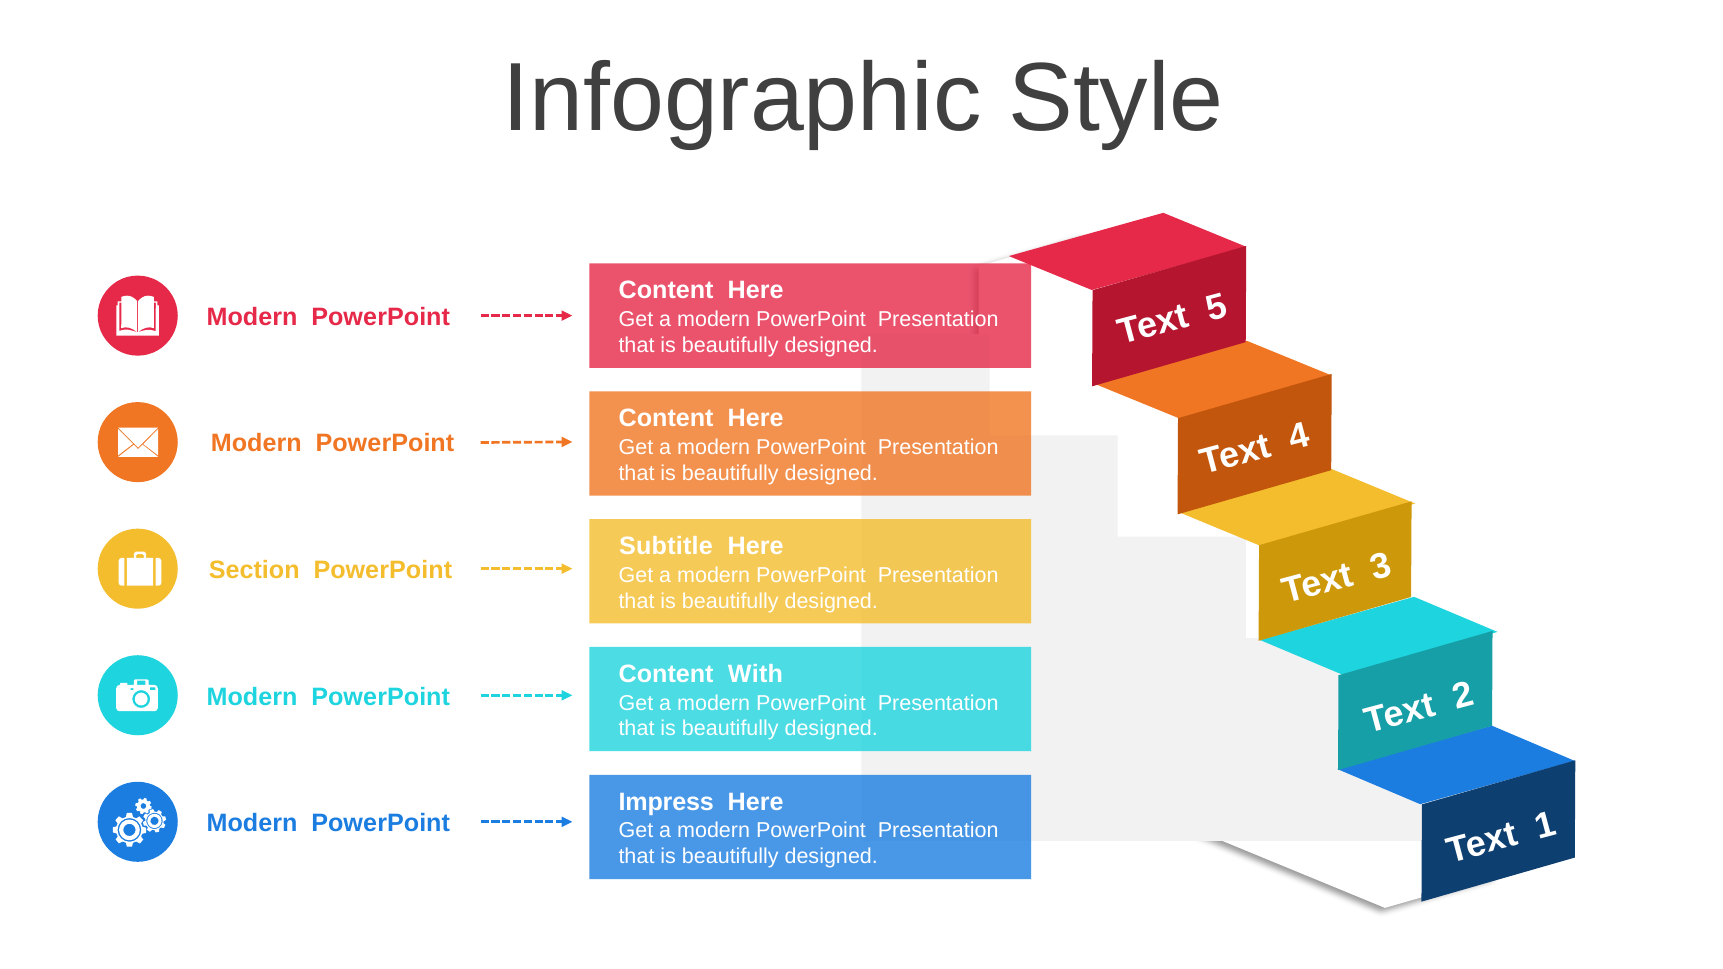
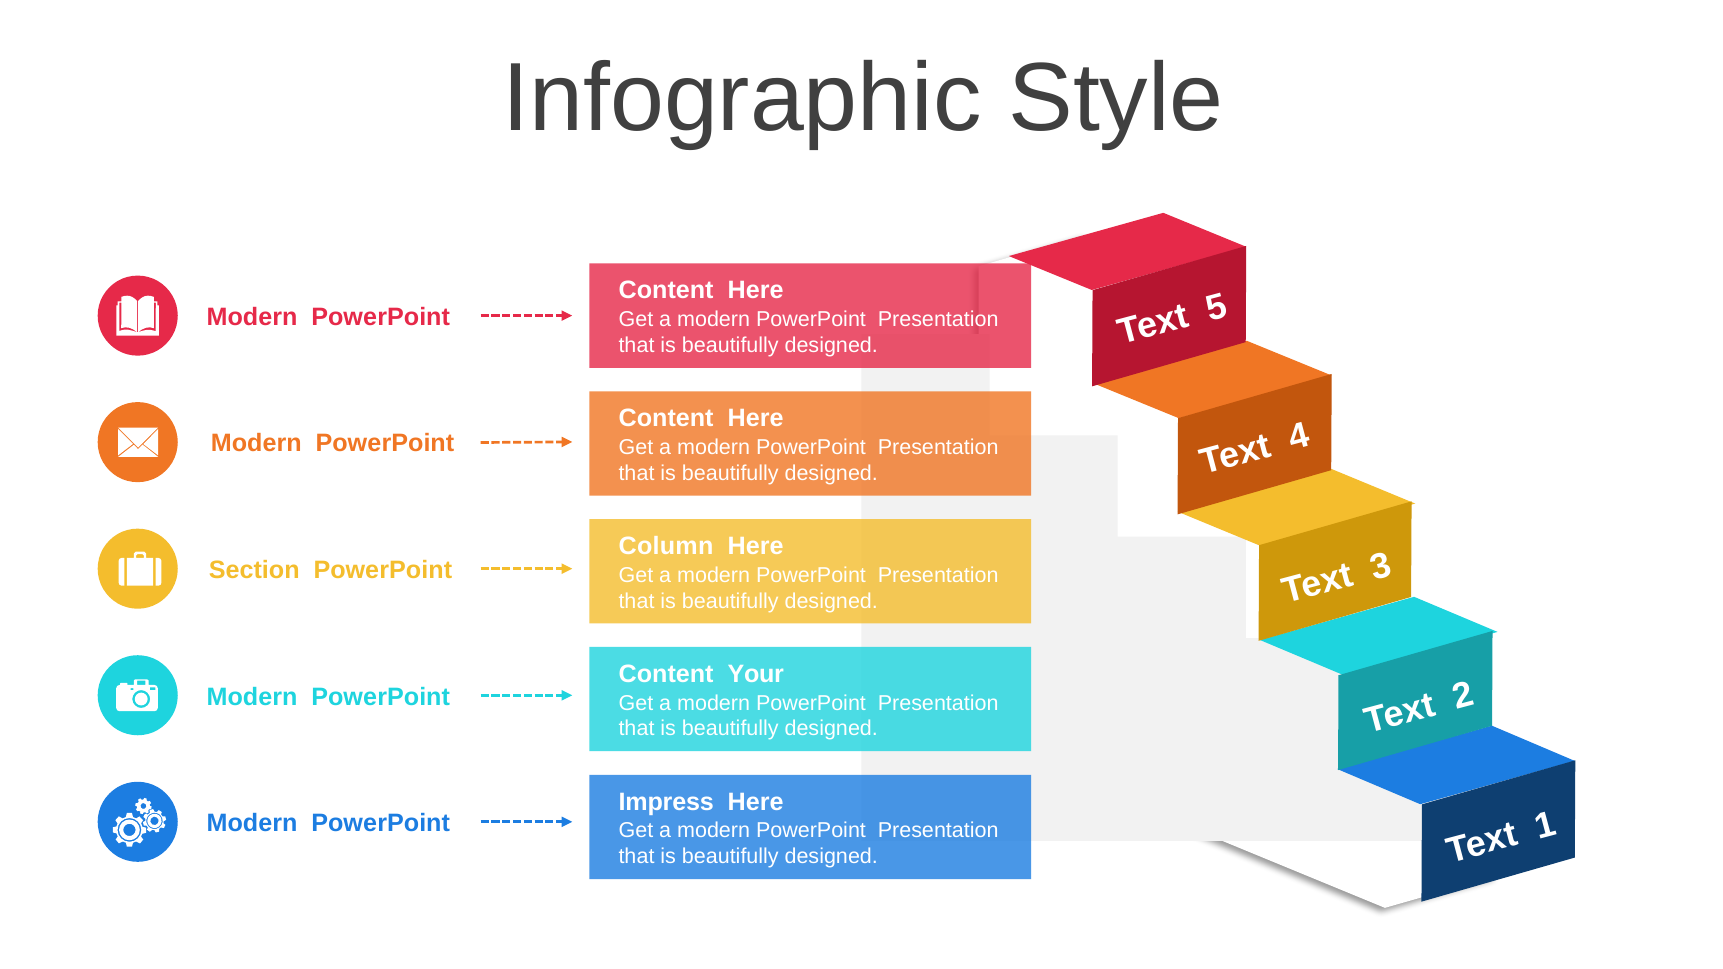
Subtitle: Subtitle -> Column (666, 546)
With: With -> Your (756, 674)
